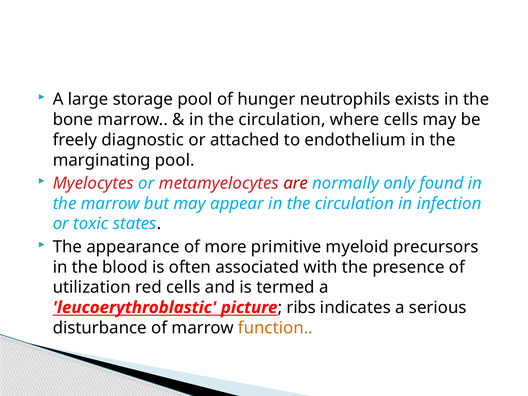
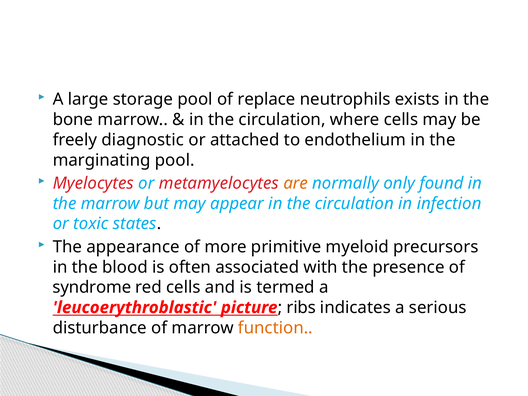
hunger: hunger -> replace (266, 99)
are colour: red -> orange (296, 183)
utilization: utilization -> syndrome (92, 287)
